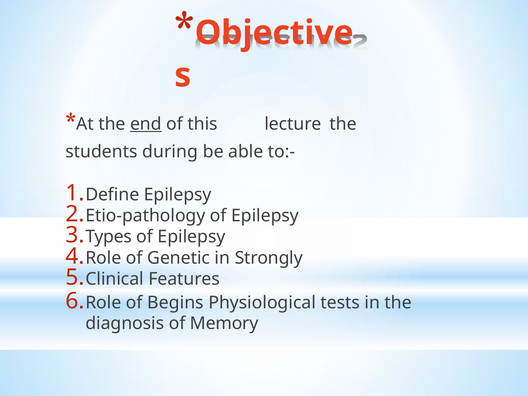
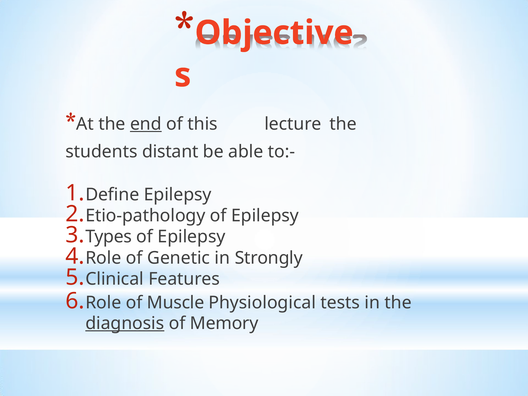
during: during -> distant (170, 152)
Begins: Begins -> Muscle (176, 303)
diagnosis underline: none -> present (125, 323)
